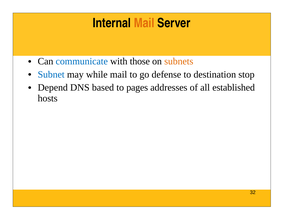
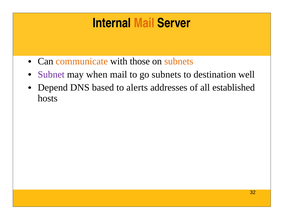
communicate colour: blue -> orange (82, 61)
Subnet colour: blue -> purple (51, 74)
while: while -> when (97, 74)
go defense: defense -> subnets (166, 74)
stop: stop -> well (247, 74)
pages: pages -> alerts (137, 87)
